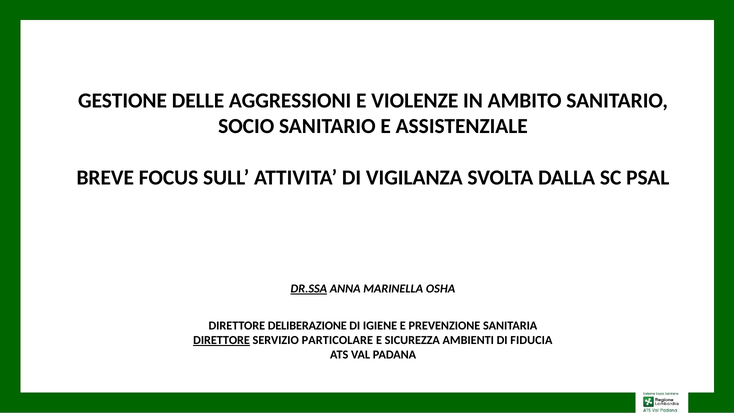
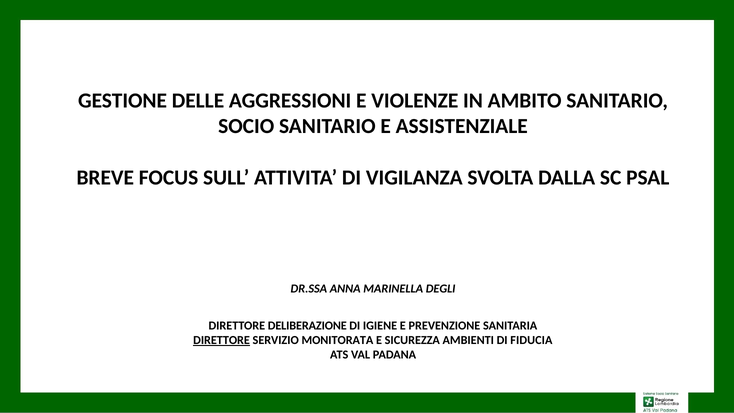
DR.SSA underline: present -> none (309, 289)
OSHA: OSHA -> DEGLI (441, 289)
PARTICOLARE: PARTICOLARE -> MONITORATA (337, 340)
